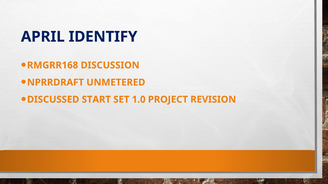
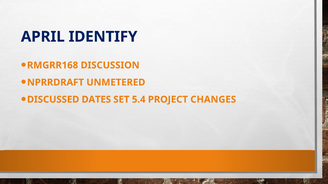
START: START -> DATES (96, 100)
1.0: 1.0 -> 5.4 (139, 100)
REVISION: REVISION -> CHANGES (213, 100)
